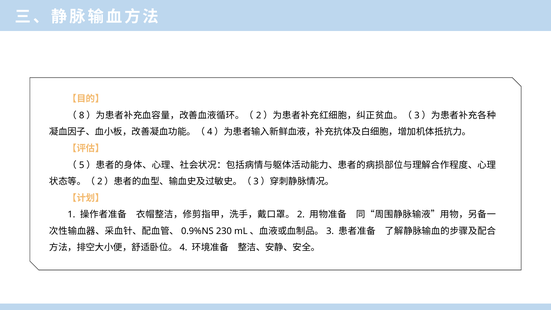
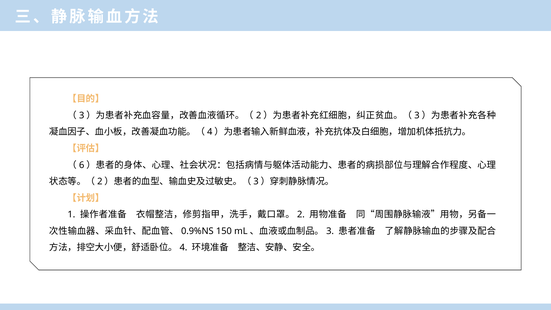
8: 8 -> 3 (82, 115)
5: 5 -> 6 (82, 165)
230: 230 -> 150 (224, 231)
